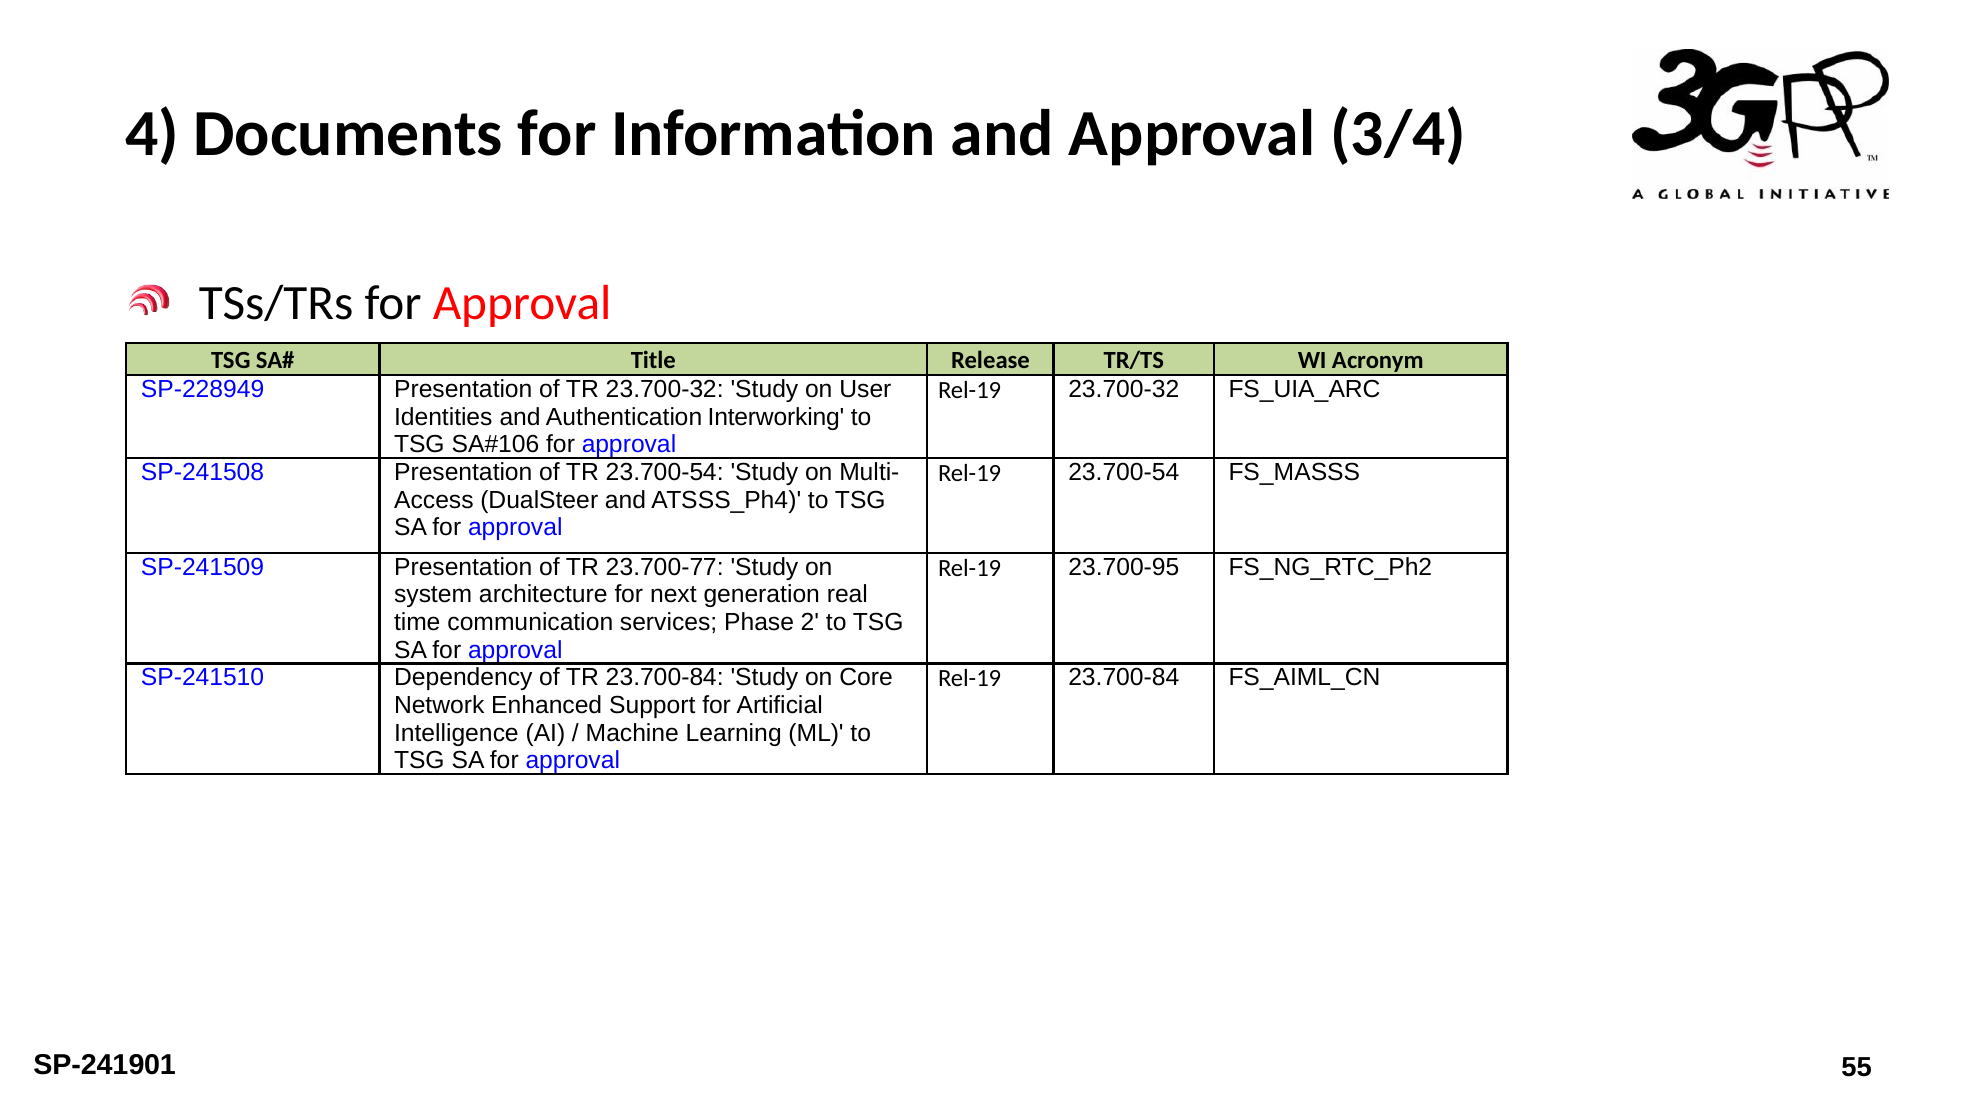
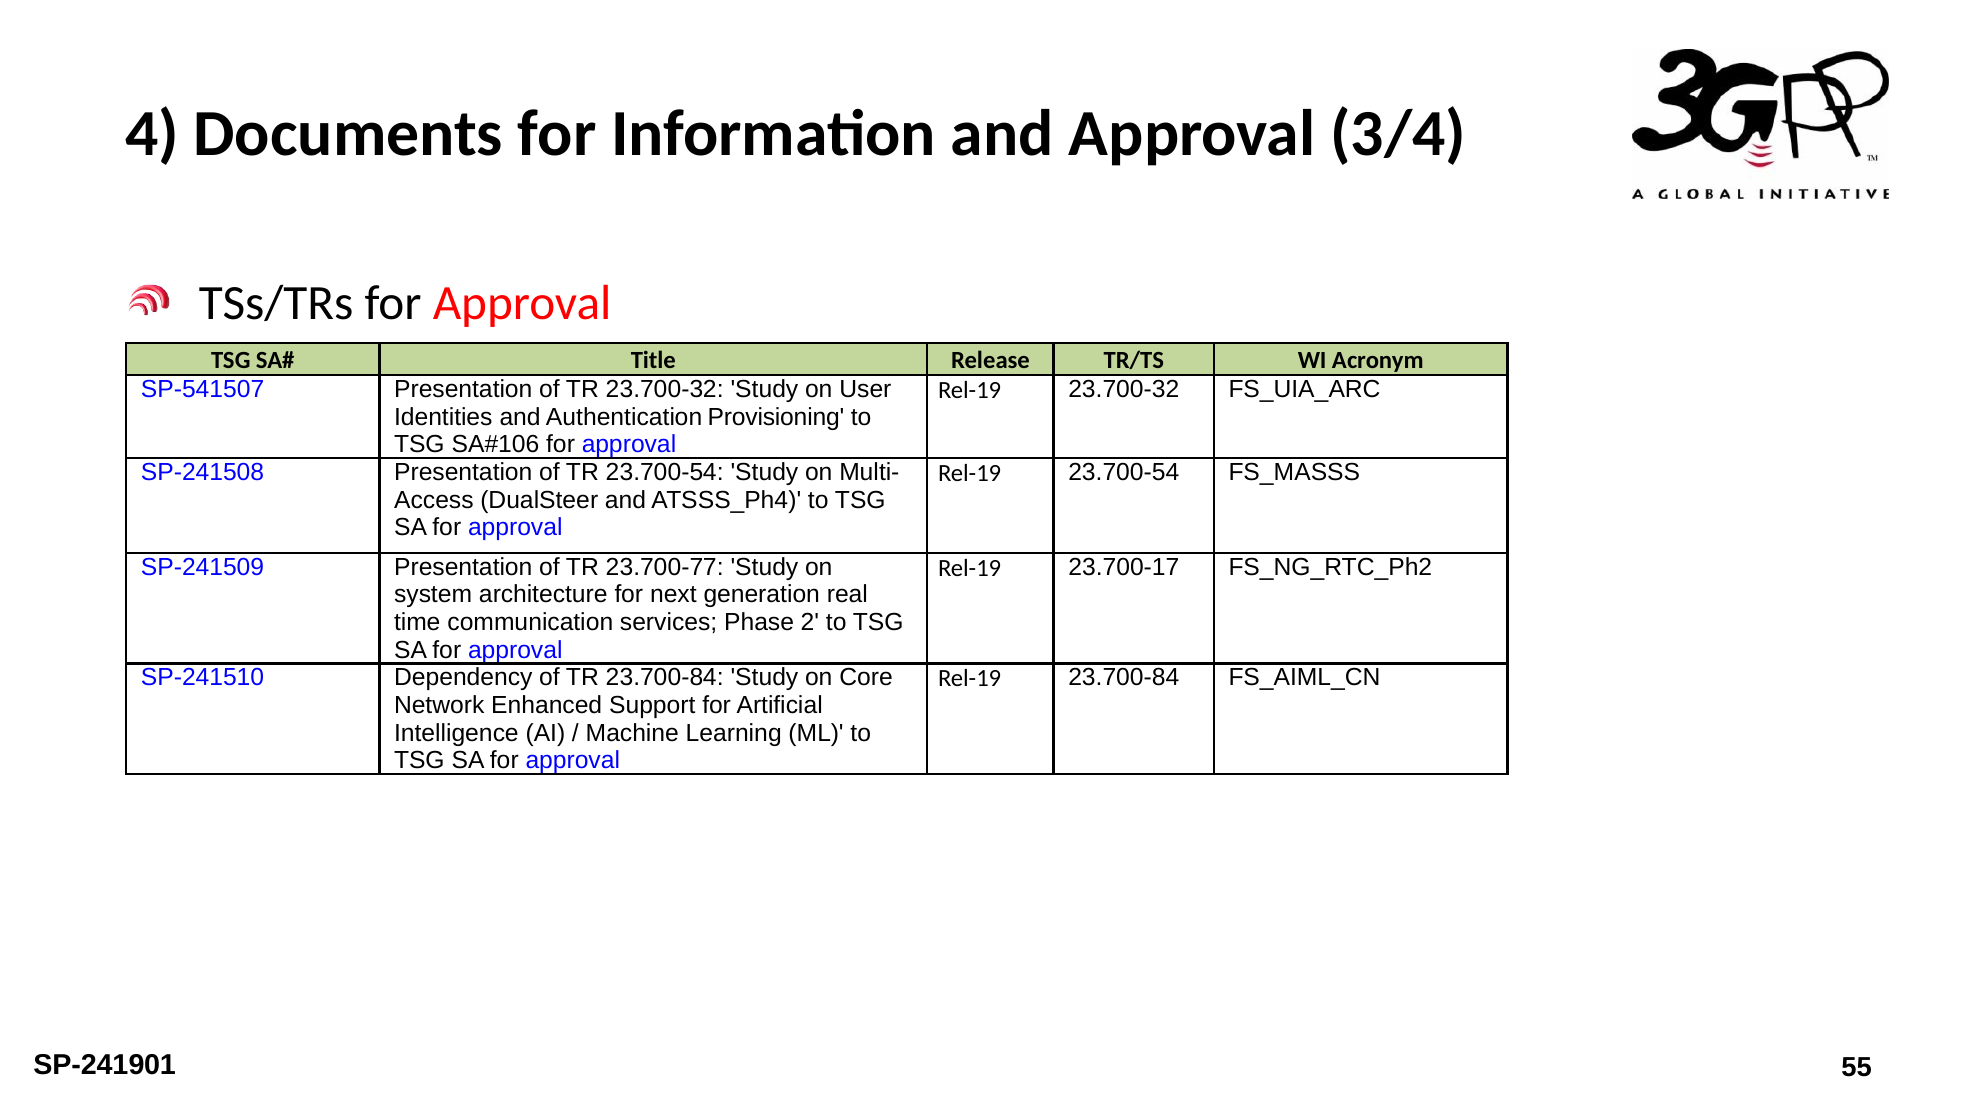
SP-228949: SP-228949 -> SP-541507 (203, 389)
Interworking: Interworking -> Provisioning (776, 417)
23.700-95: 23.700-95 -> 23.700-17 (1124, 567)
